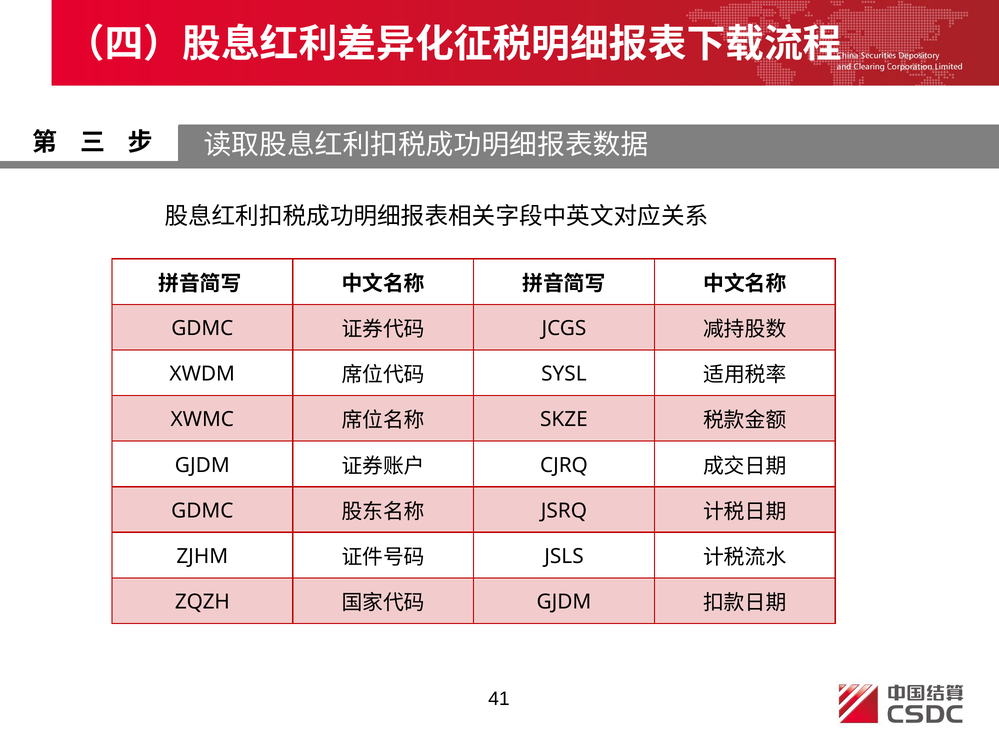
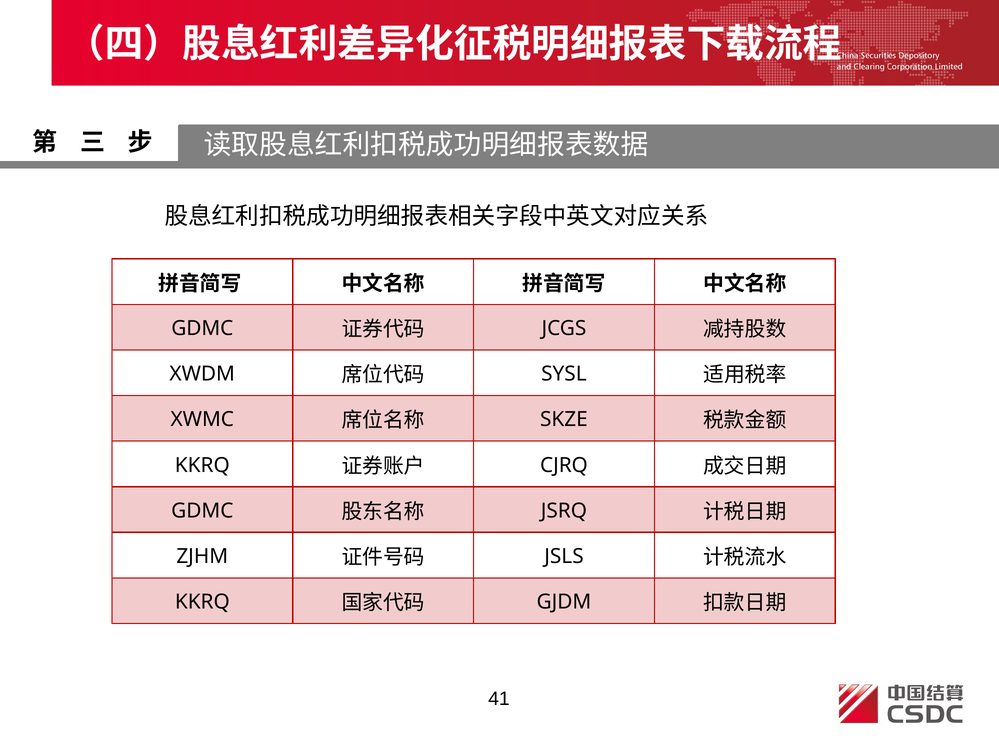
GJDM: GJDM -> KKRQ (202, 465)
ZQZH: ZQZH -> KKRQ (202, 601)
